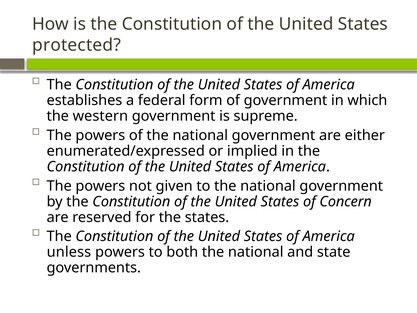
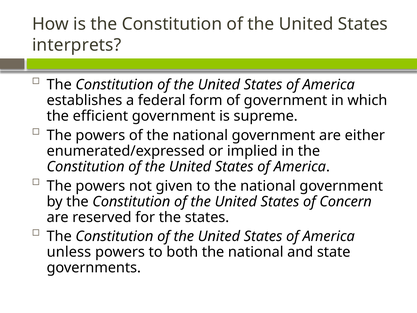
protected: protected -> interprets (77, 45)
western: western -> efficient (100, 116)
